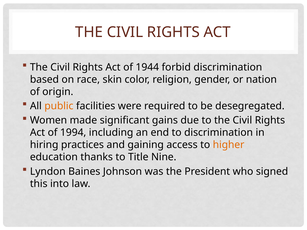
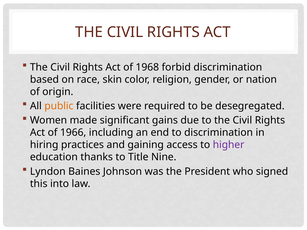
1944: 1944 -> 1968 (147, 67)
1994: 1994 -> 1966 (73, 133)
higher colour: orange -> purple (229, 145)
